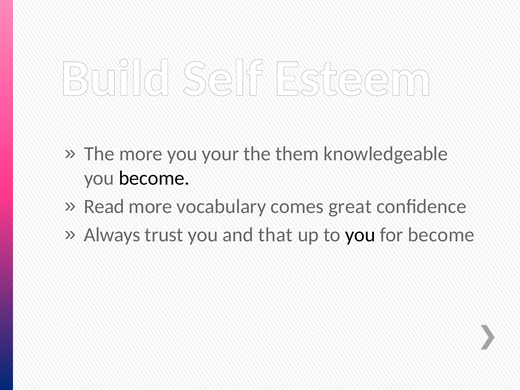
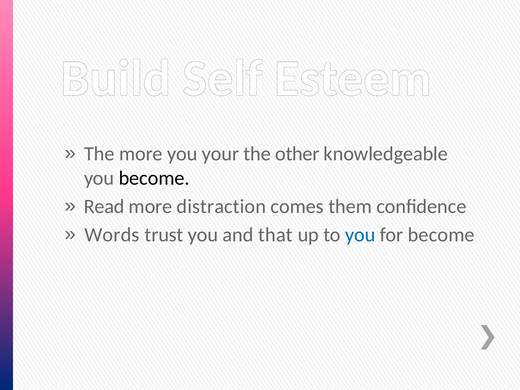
them: them -> other (297, 154)
vocabulary: vocabulary -> distraction (221, 206)
great: great -> them (350, 206)
Always: Always -> Words (112, 235)
you colour: black -> blue (360, 235)
